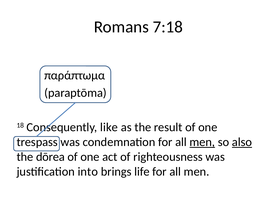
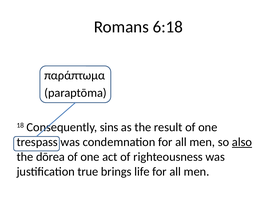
7:18: 7:18 -> 6:18 (168, 27)
like: like -> sins (109, 127)
men underline: present -> none (202, 142)
into: into -> true (88, 171)
